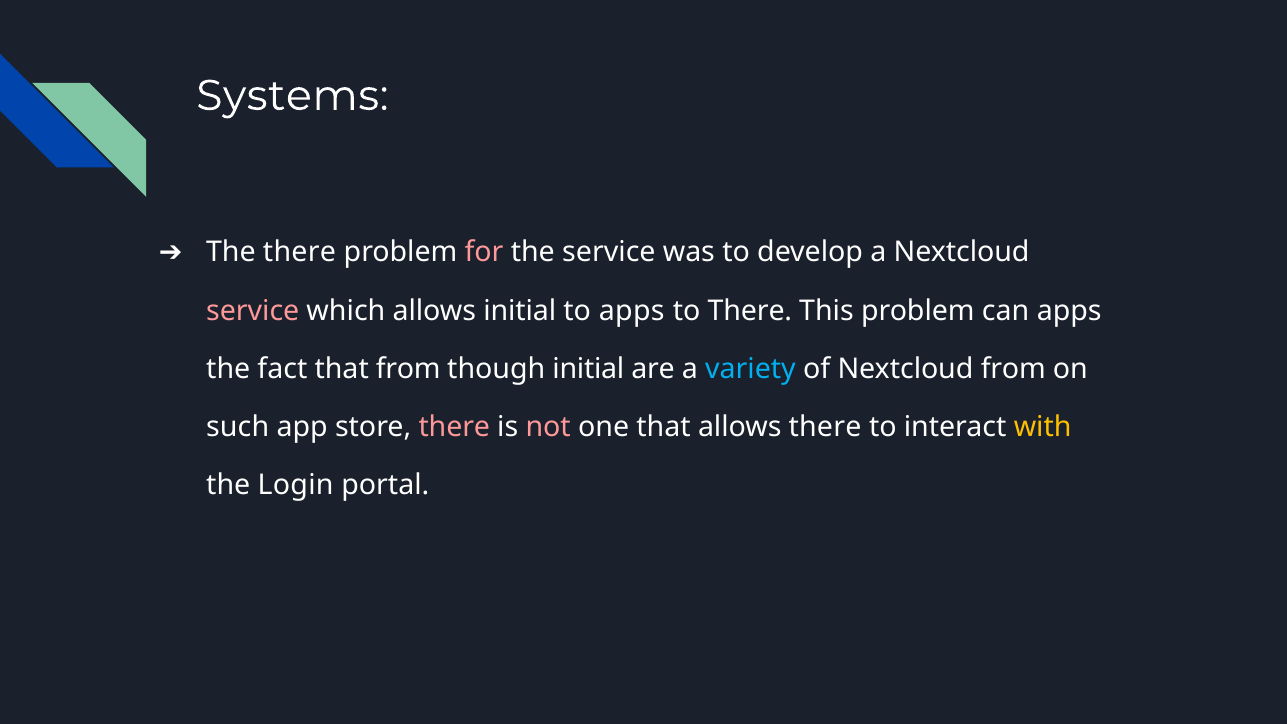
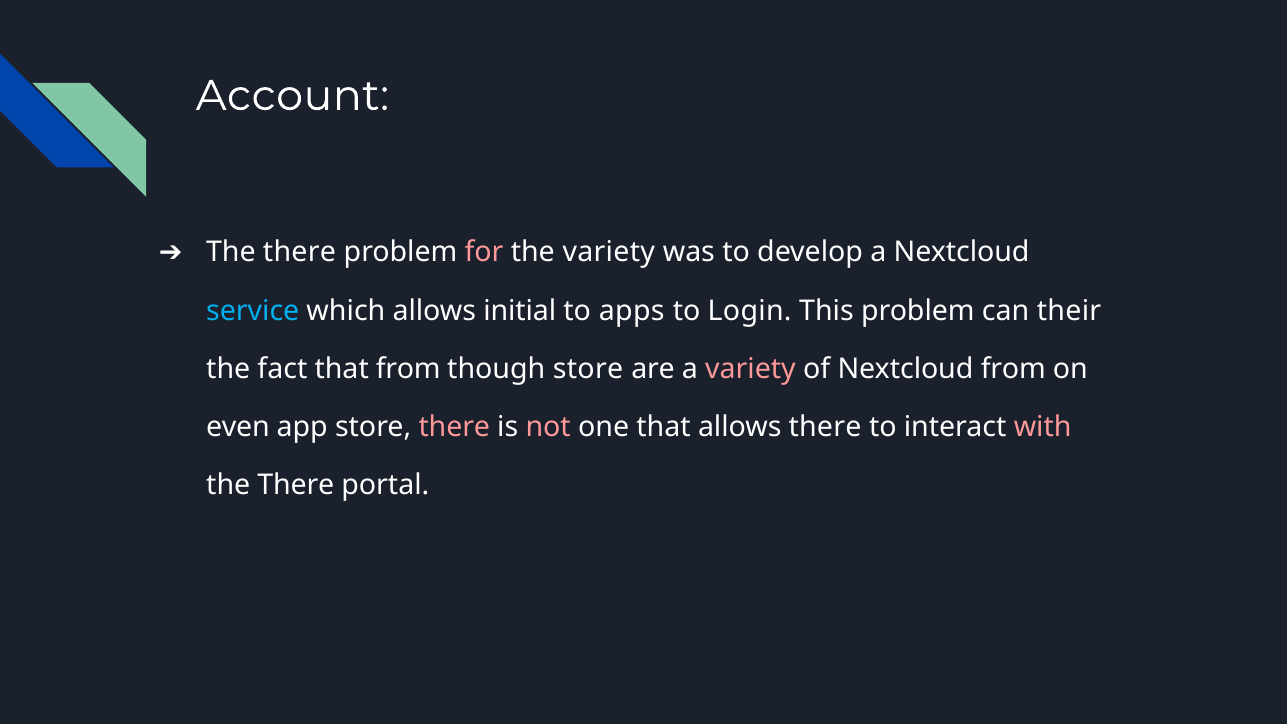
Systems: Systems -> Account (292, 96)
the service: service -> variety (609, 252)
service colour: pink -> light blue (253, 311)
to There: There -> Login (750, 311)
can apps: apps -> their (1069, 311)
though initial: initial -> store (588, 369)
variety colour: light blue -> pink (750, 369)
such: such -> even (238, 427)
with colour: yellow -> pink (1043, 427)
Login: Login -> There (296, 485)
